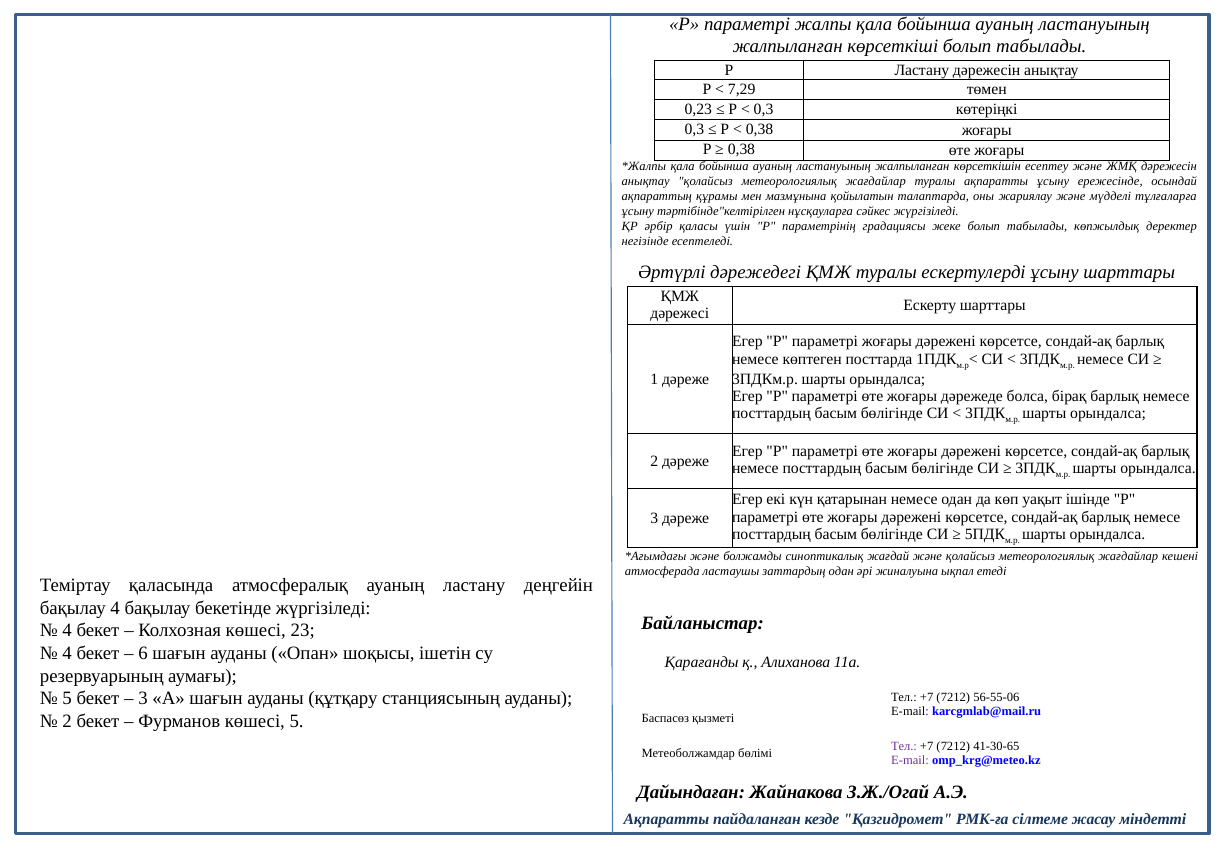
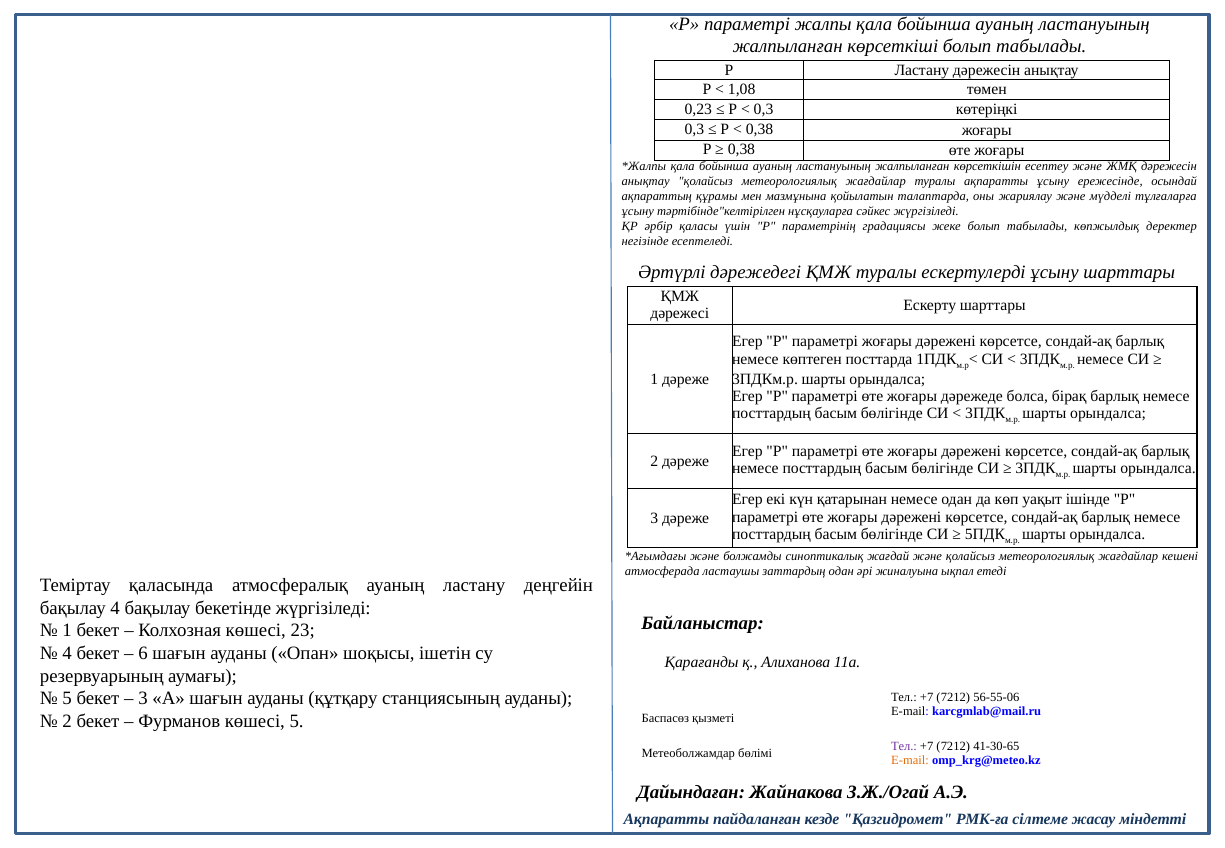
7,29: 7,29 -> 1,08 (742, 89)
4: 4 -> 1 (67, 631)
E-mail colour: purple -> orange (910, 760)
